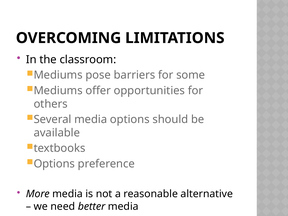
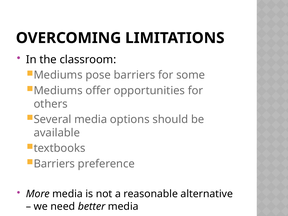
Options: Options -> Barriers (54, 164)
